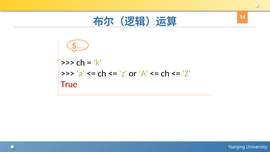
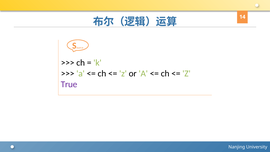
True colour: red -> purple (69, 84)
